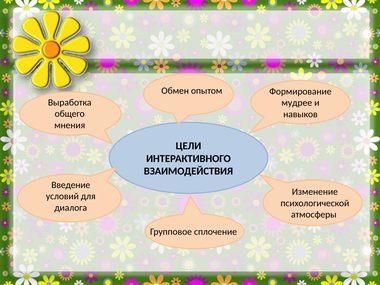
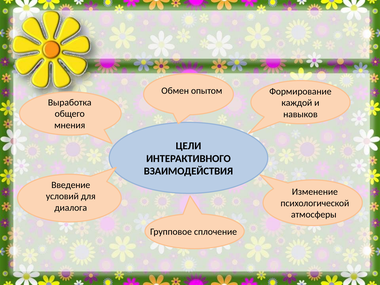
мудрее: мудрее -> каждой (297, 103)
